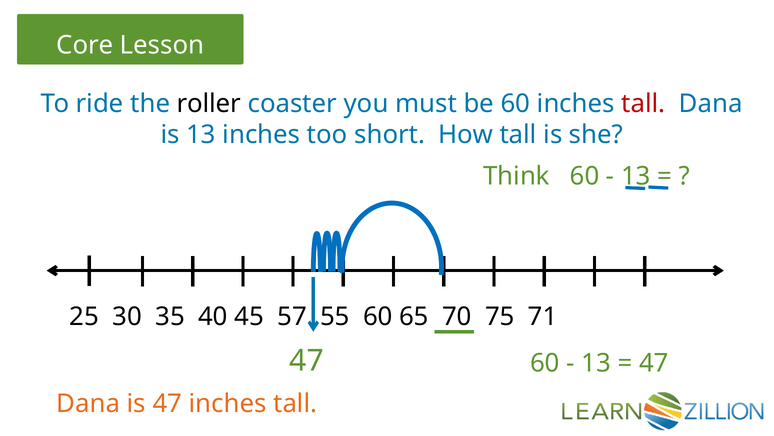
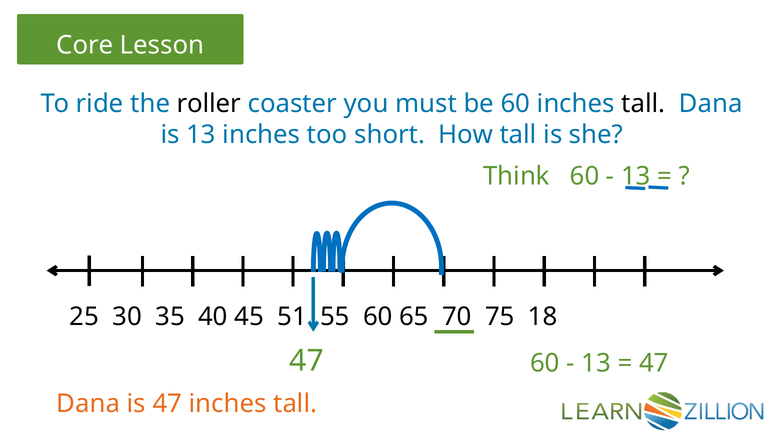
tall colour: red -> black (643, 103)
57: 57 -> 51 (292, 316)
71: 71 -> 18 (543, 316)
